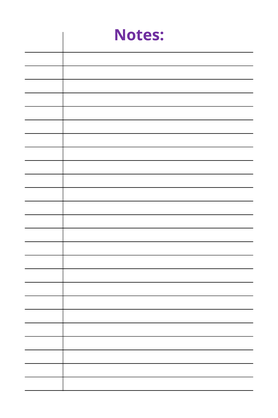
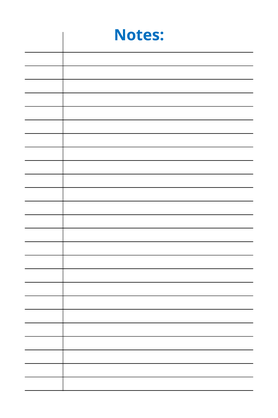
Notes colour: purple -> blue (139, 35)
